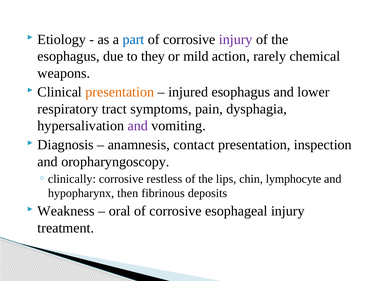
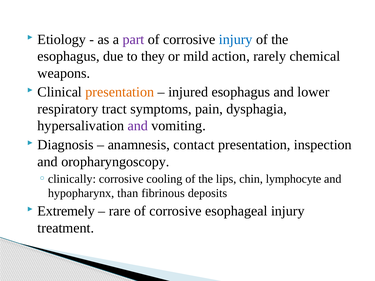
part colour: blue -> purple (133, 39)
injury colour: purple -> blue (236, 39)
restless: restless -> cooling (164, 179)
then: then -> than (128, 193)
Weakness: Weakness -> Extremely (66, 211)
oral: oral -> rare (120, 211)
